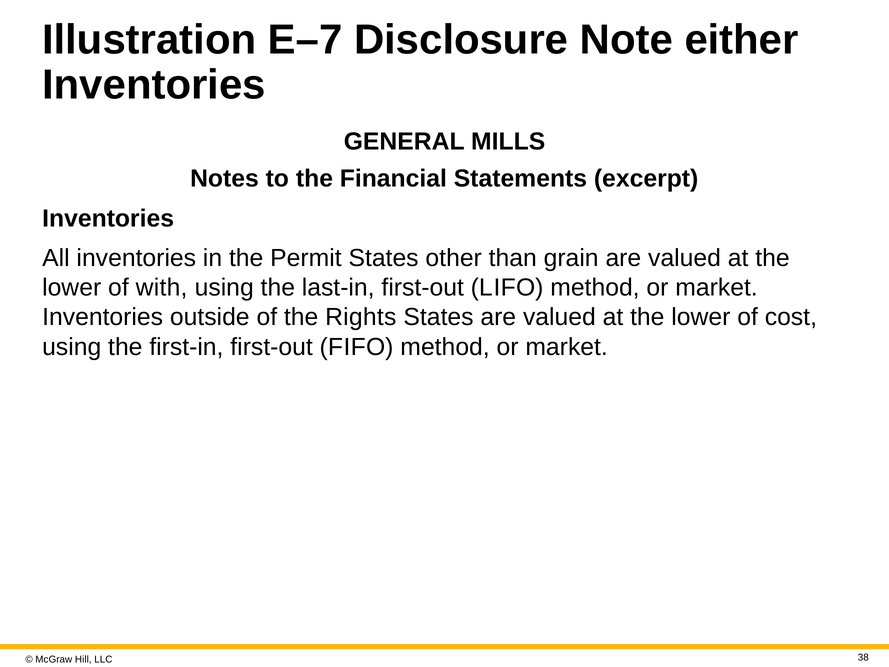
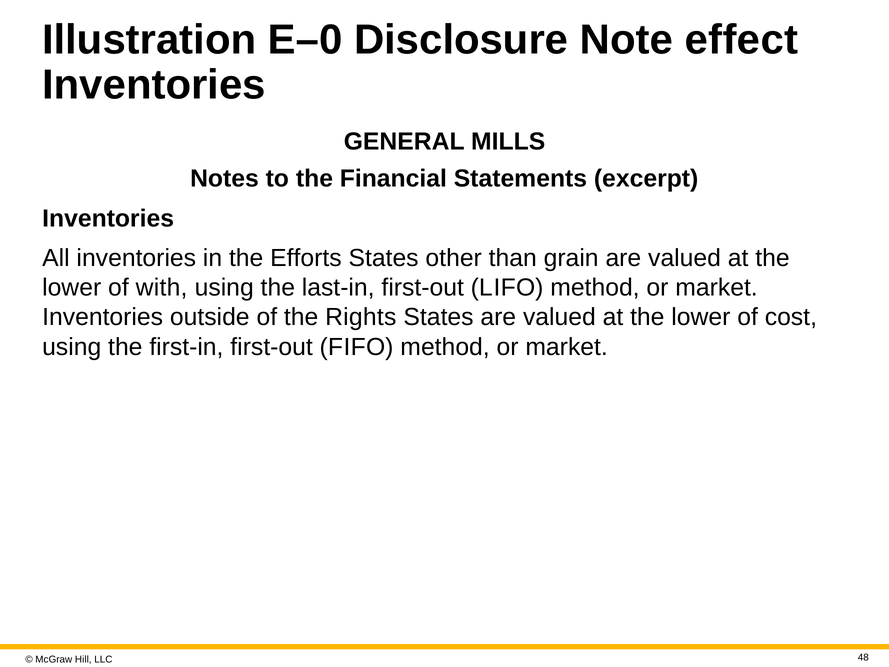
E–7: E–7 -> E–0 (305, 40)
either: either -> effect (741, 40)
Permit: Permit -> Efforts (306, 258)
38: 38 -> 48 (863, 657)
